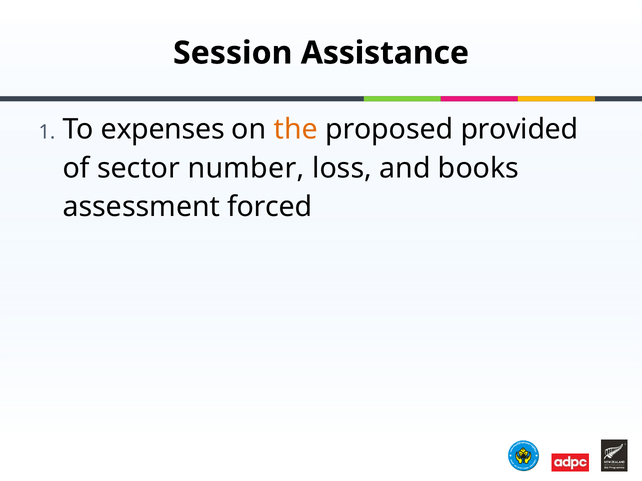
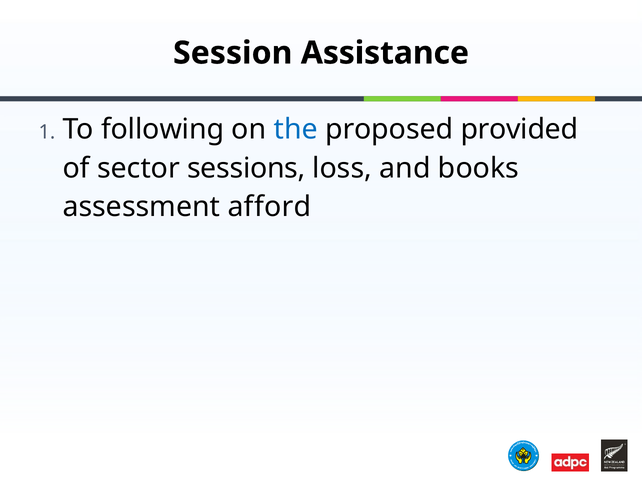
expenses: expenses -> following (163, 130)
the colour: orange -> blue (296, 130)
number: number -> sessions (246, 168)
forced: forced -> afford (269, 207)
